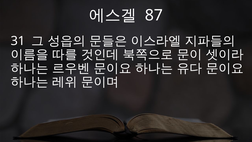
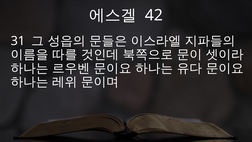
87: 87 -> 42 (154, 15)
